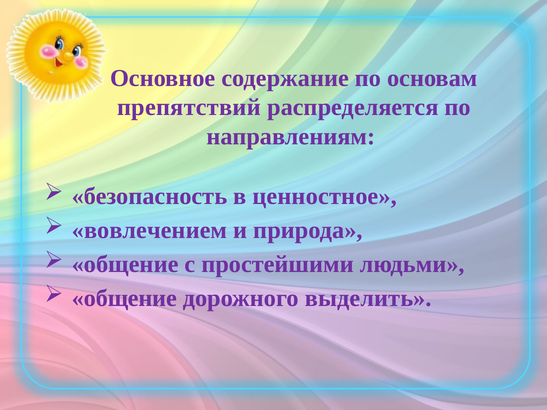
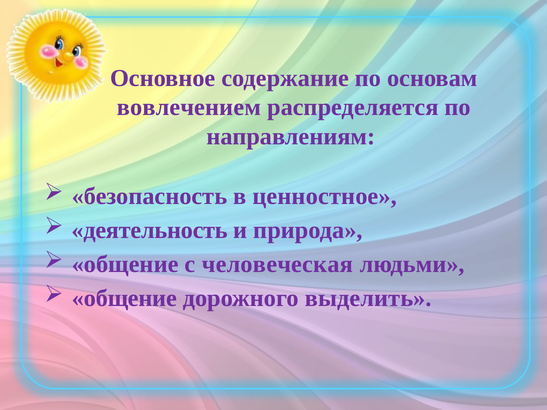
препятствий: препятствий -> вовлечением (189, 107)
вовлечением: вовлечением -> деятельность (150, 230)
простейшими: простейшими -> человеческая (277, 264)
